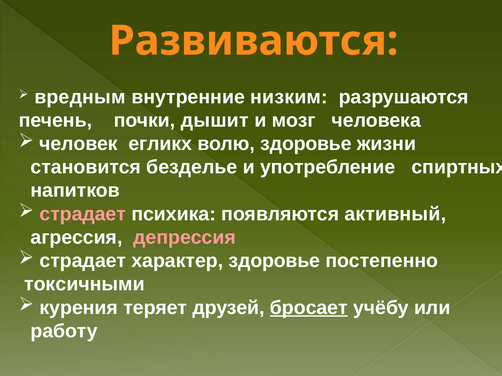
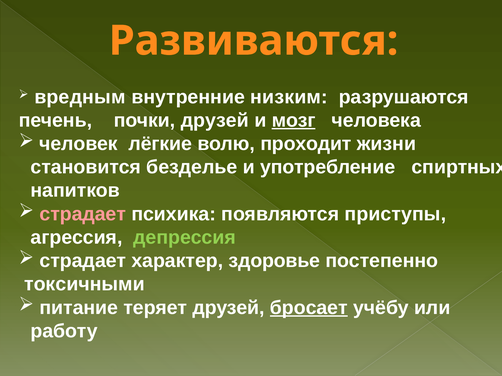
почки дышит: дышит -> друзей (215, 120)
мозг underline: none -> present (294, 120)
егликх: егликх -> лёгкие (160, 144)
волю здоровье: здоровье -> проходит (306, 144)
активный: активный -> приступы (395, 214)
депрессия colour: pink -> light green (185, 238)
курения: курения -> питание (79, 308)
